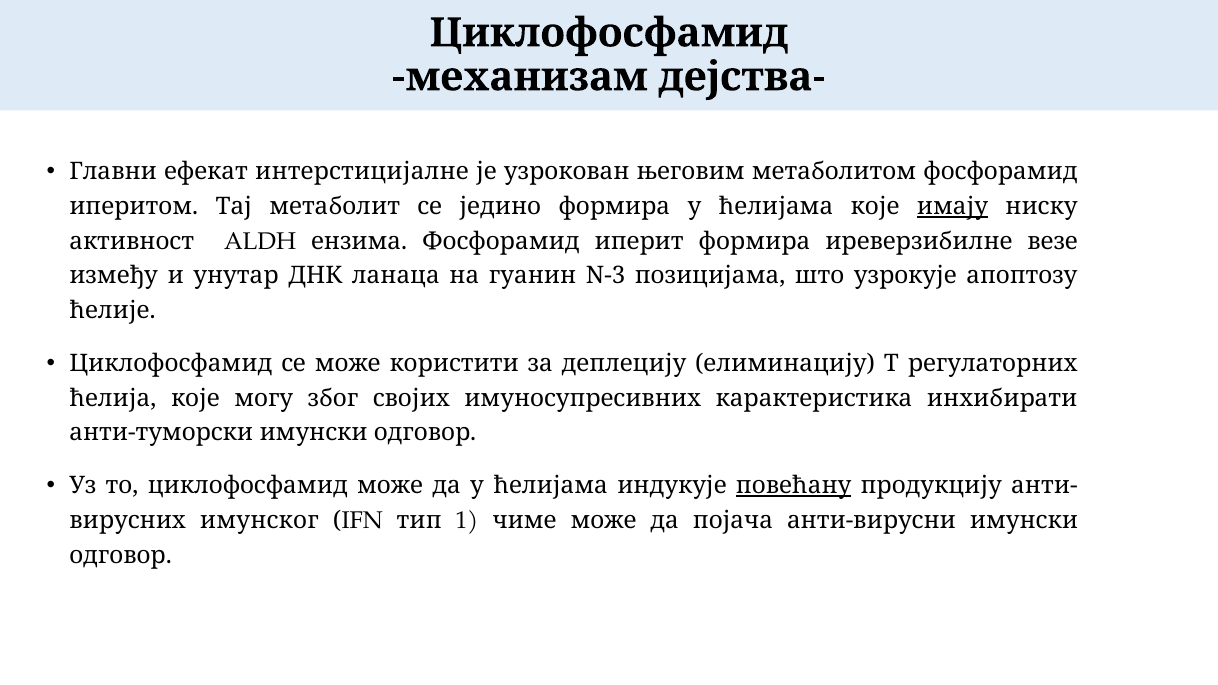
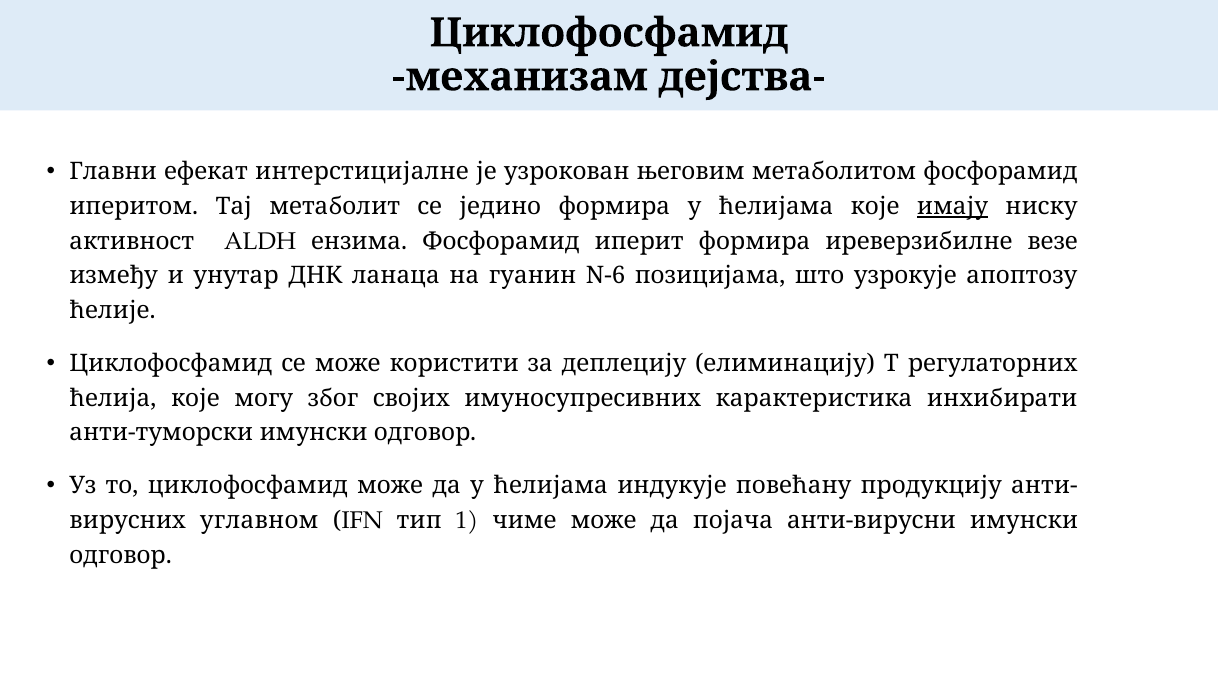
N-3: N-3 -> N-6 (606, 276)
повећану underline: present -> none (794, 486)
имунског: имунског -> углавном (259, 521)
